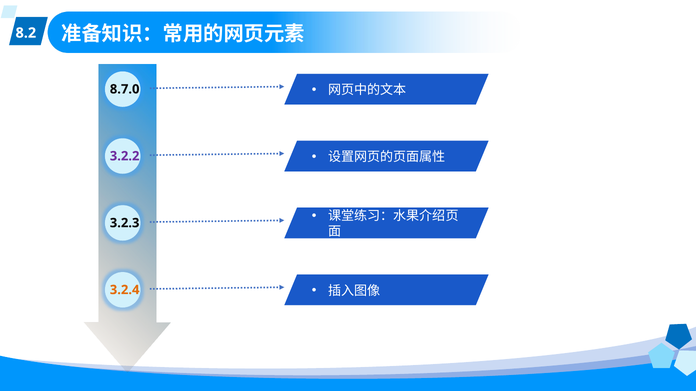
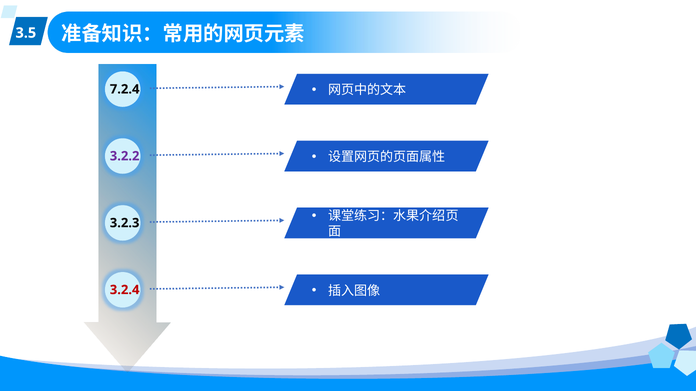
8.2: 8.2 -> 3.5 (26, 33)
8.7.0: 8.7.0 -> 7.2.4 (125, 89)
3.2.4 colour: orange -> red (125, 290)
